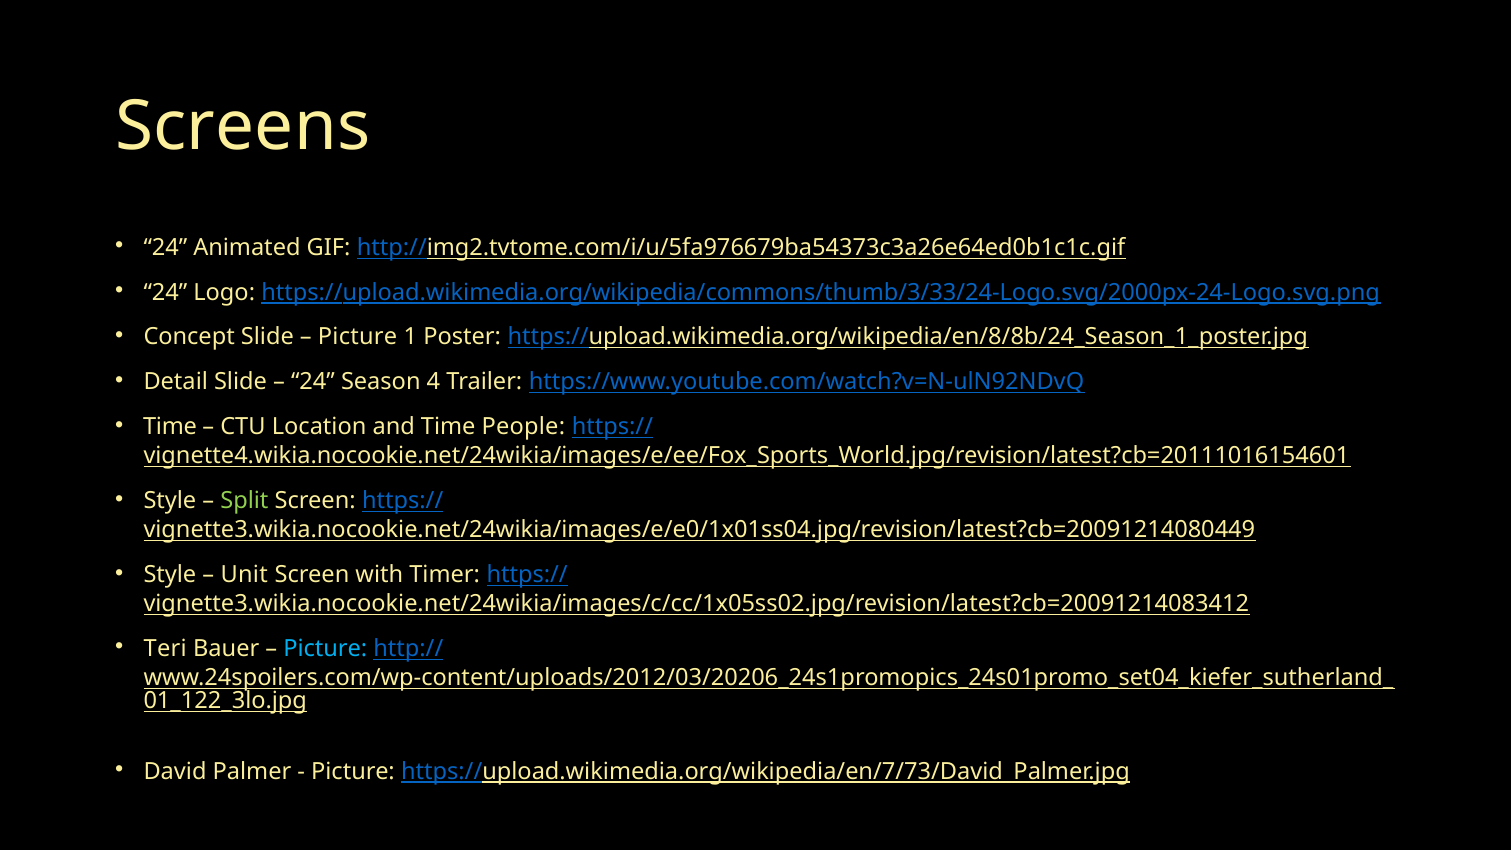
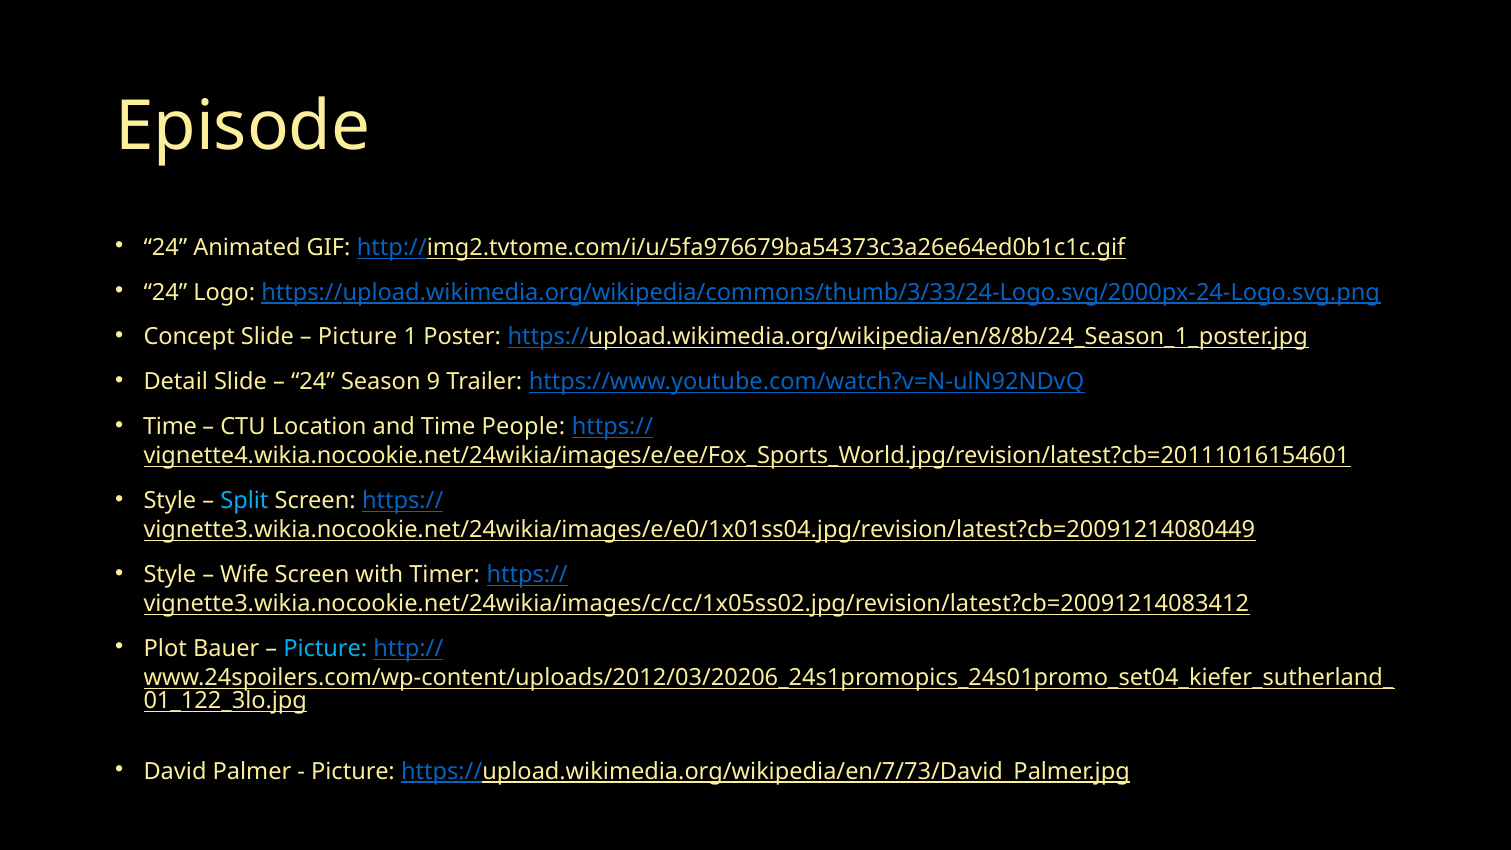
Screens: Screens -> Episode (243, 127)
4: 4 -> 9 (433, 382)
Split colour: light green -> light blue (244, 501)
Unit: Unit -> Wife (244, 575)
Teri: Teri -> Plot (165, 649)
